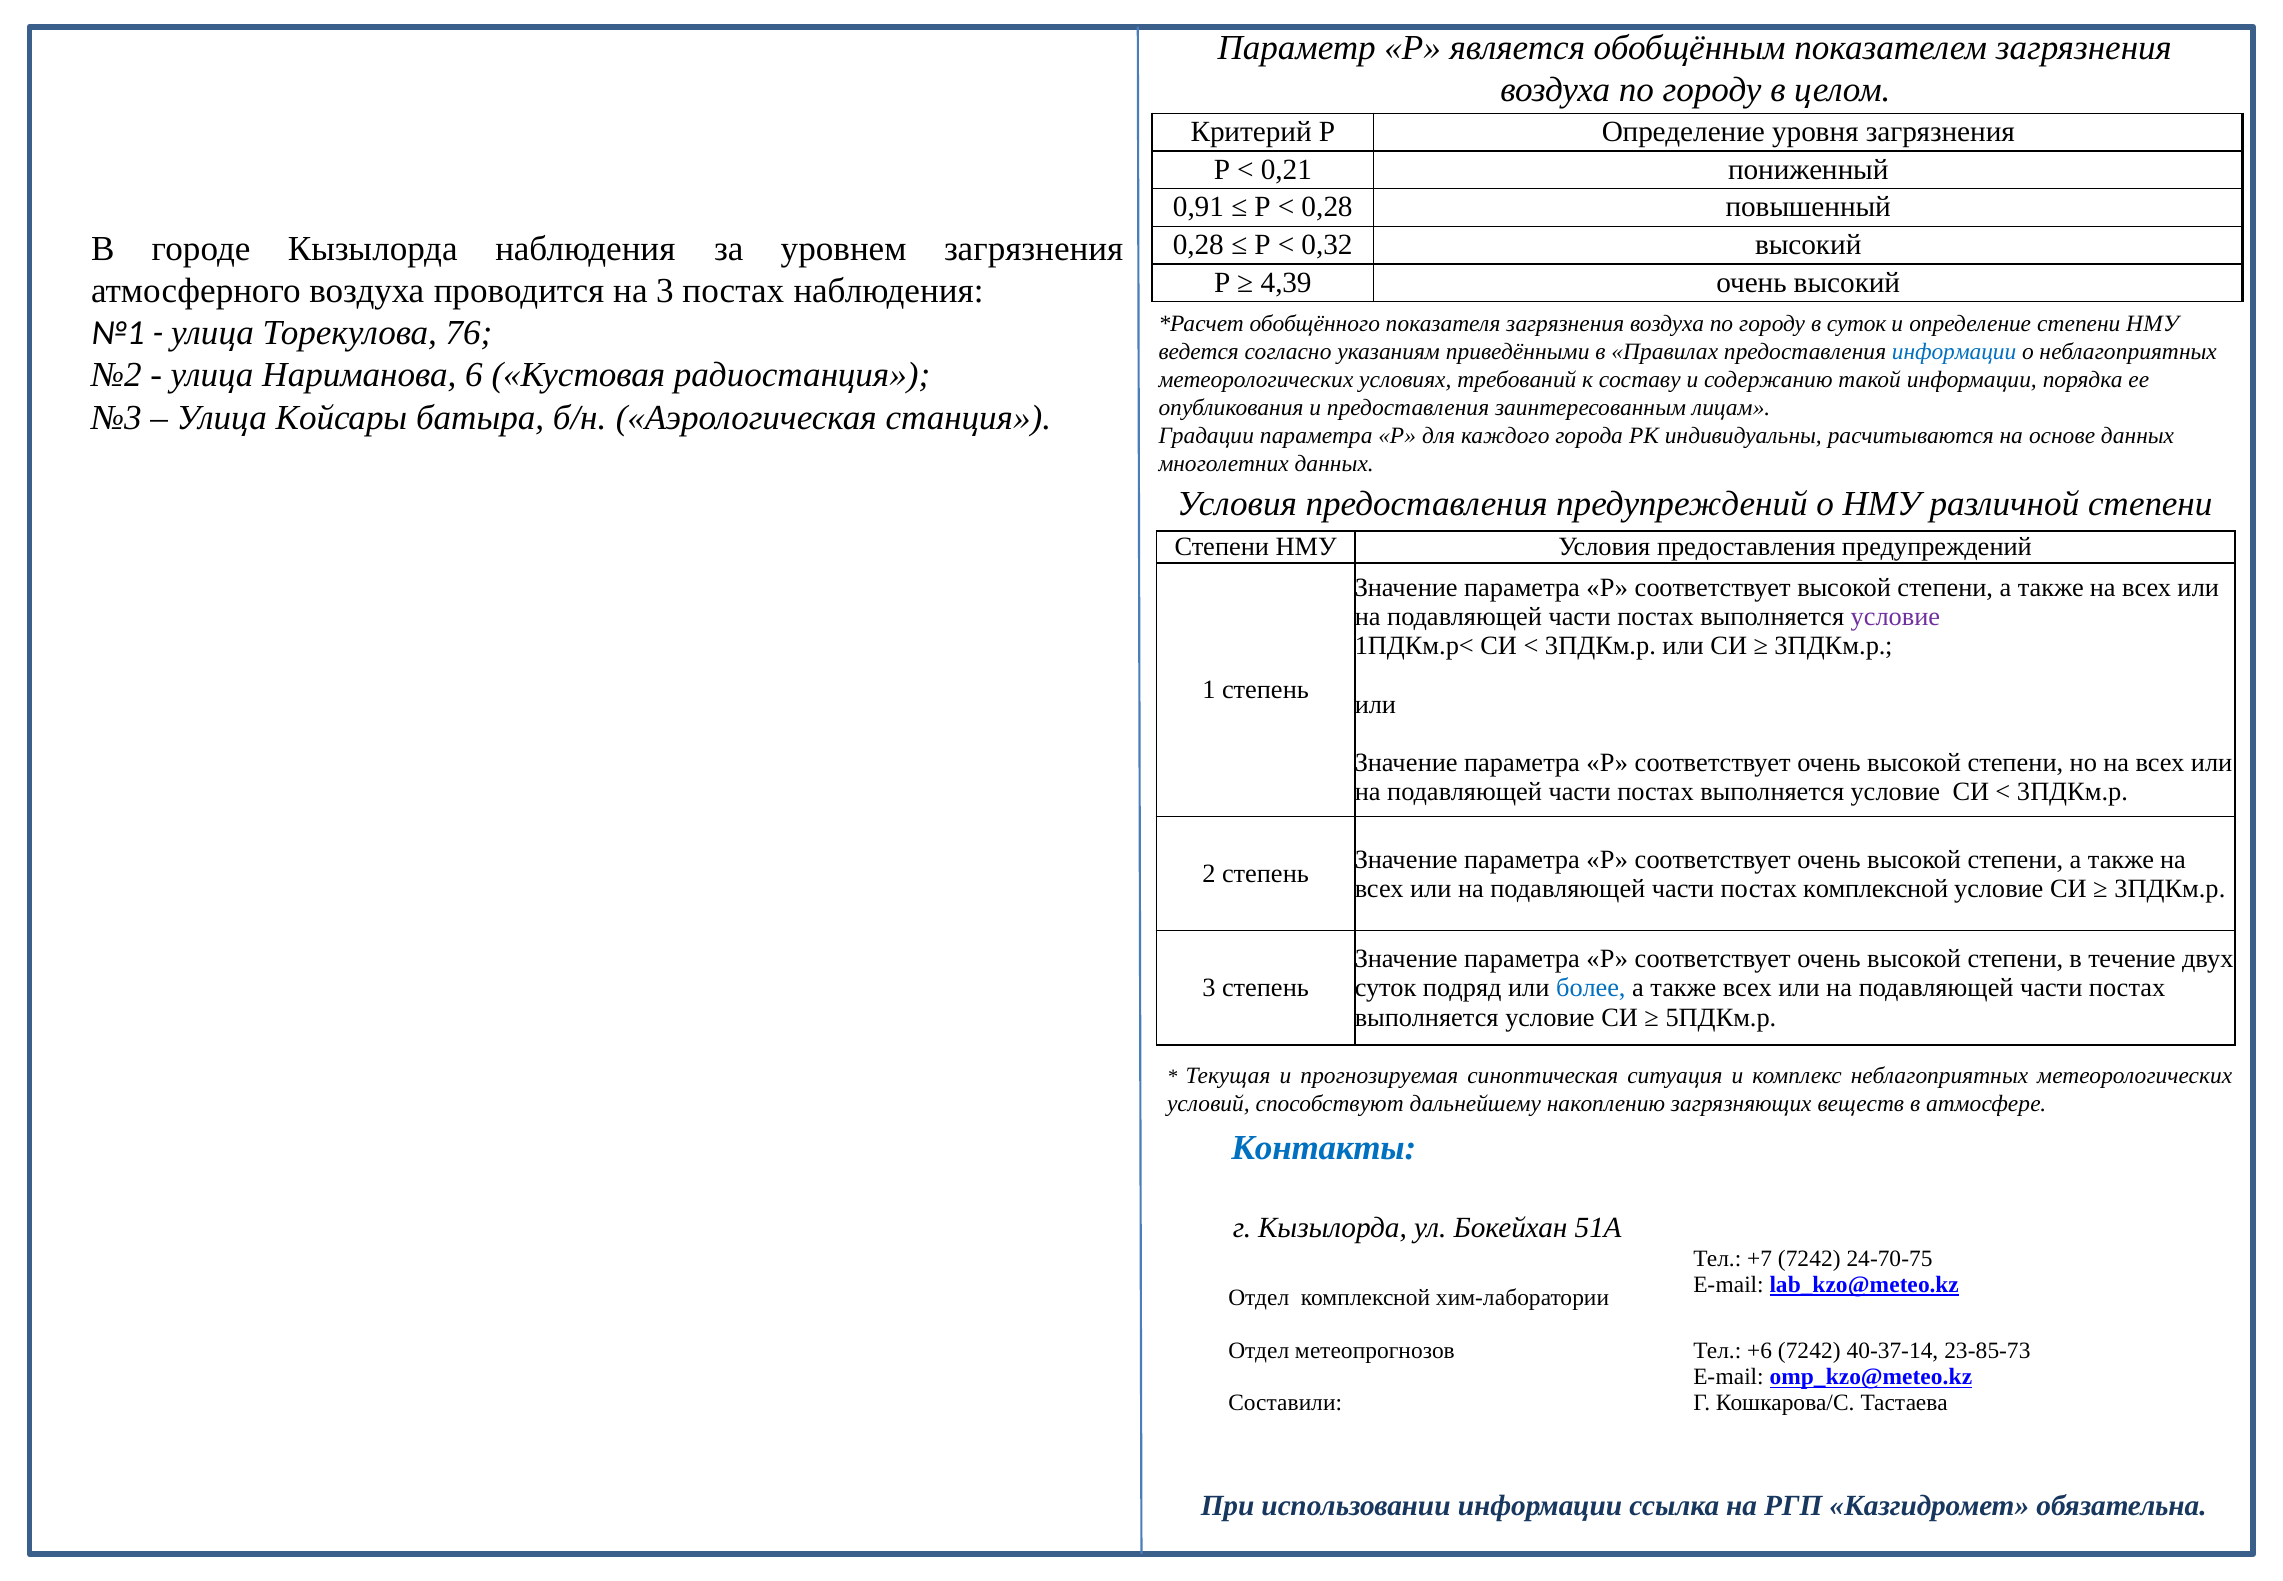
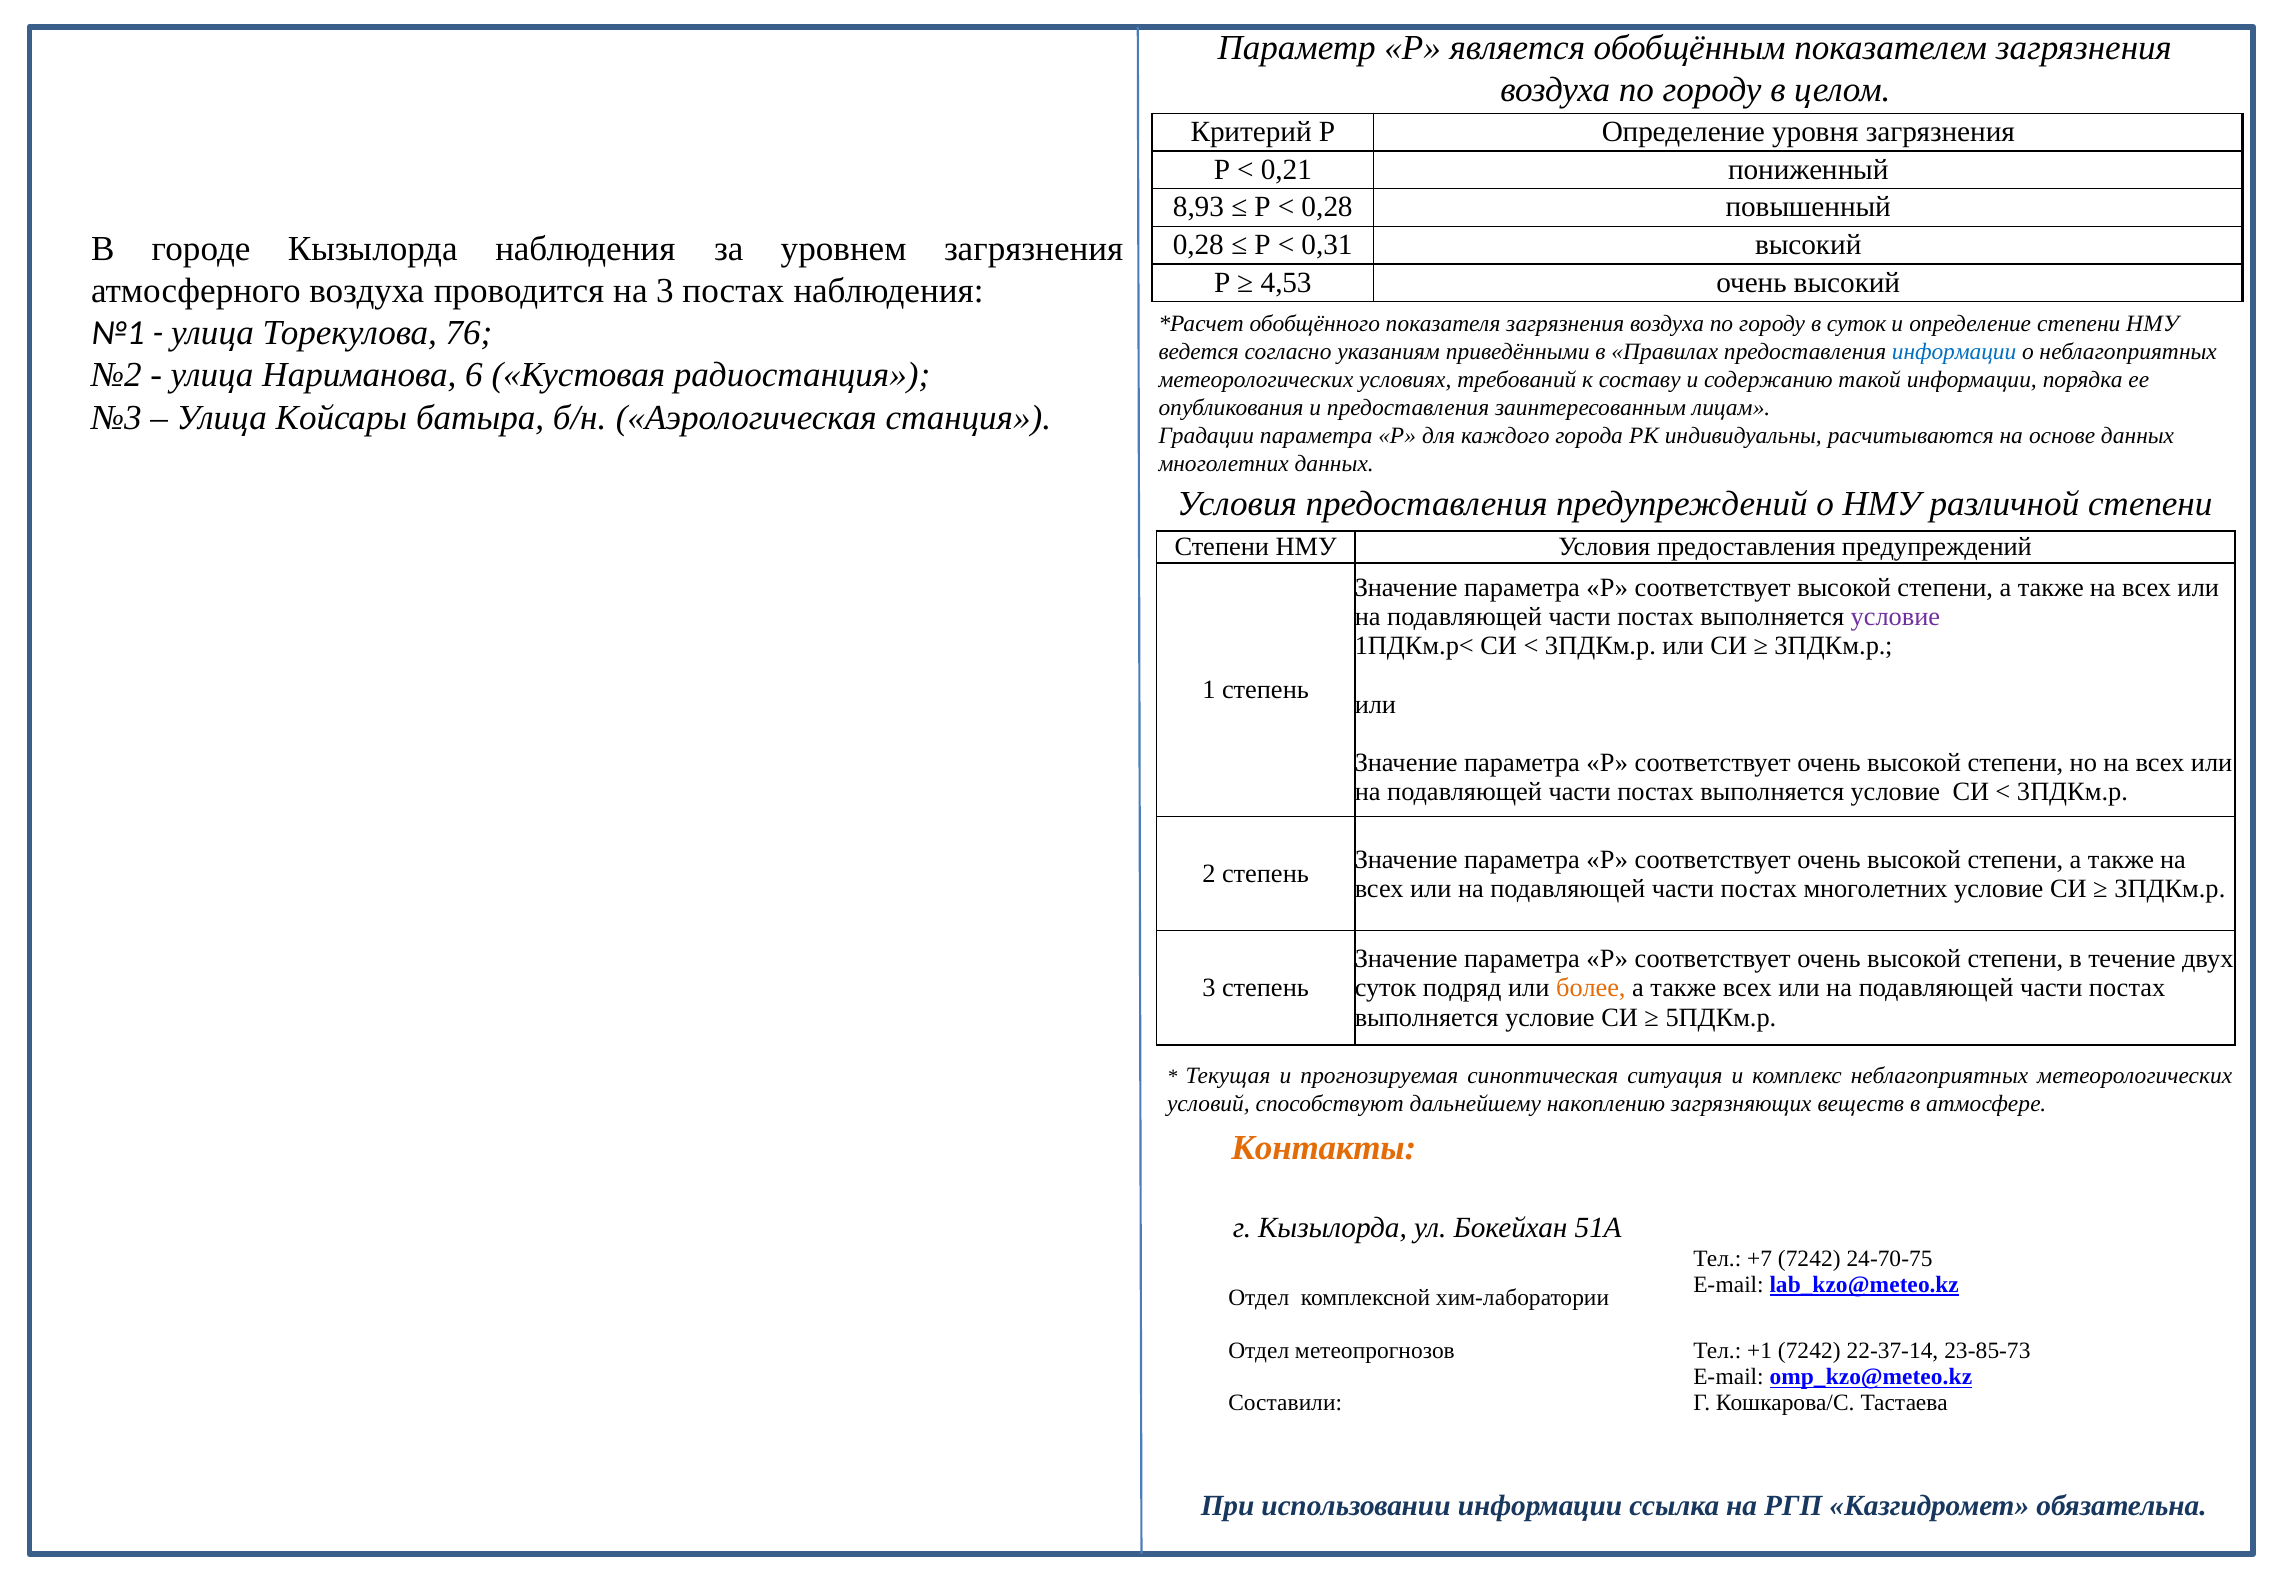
0,91: 0,91 -> 8,93 (1198, 207)
0,32: 0,32 -> 0,31 (1327, 245)
4,39: 4,39 -> 4,53 (1286, 283)
постах комплексной: комплексной -> многолетних (1876, 888)
более colour: blue -> orange (1591, 988)
Контакты colour: blue -> orange (1324, 1148)
+6: +6 -> +1 (1760, 1351)
40-37-14: 40-37-14 -> 22-37-14 (1892, 1351)
